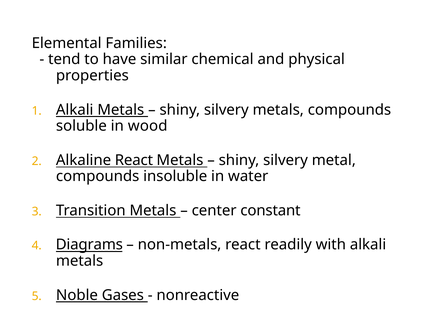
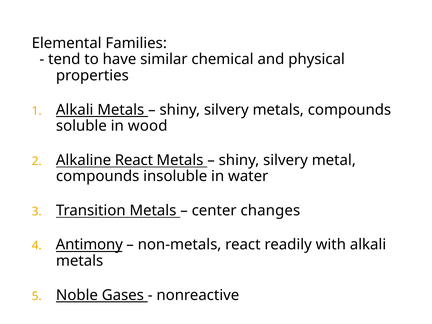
constant: constant -> changes (270, 210)
Diagrams: Diagrams -> Antimony (89, 245)
